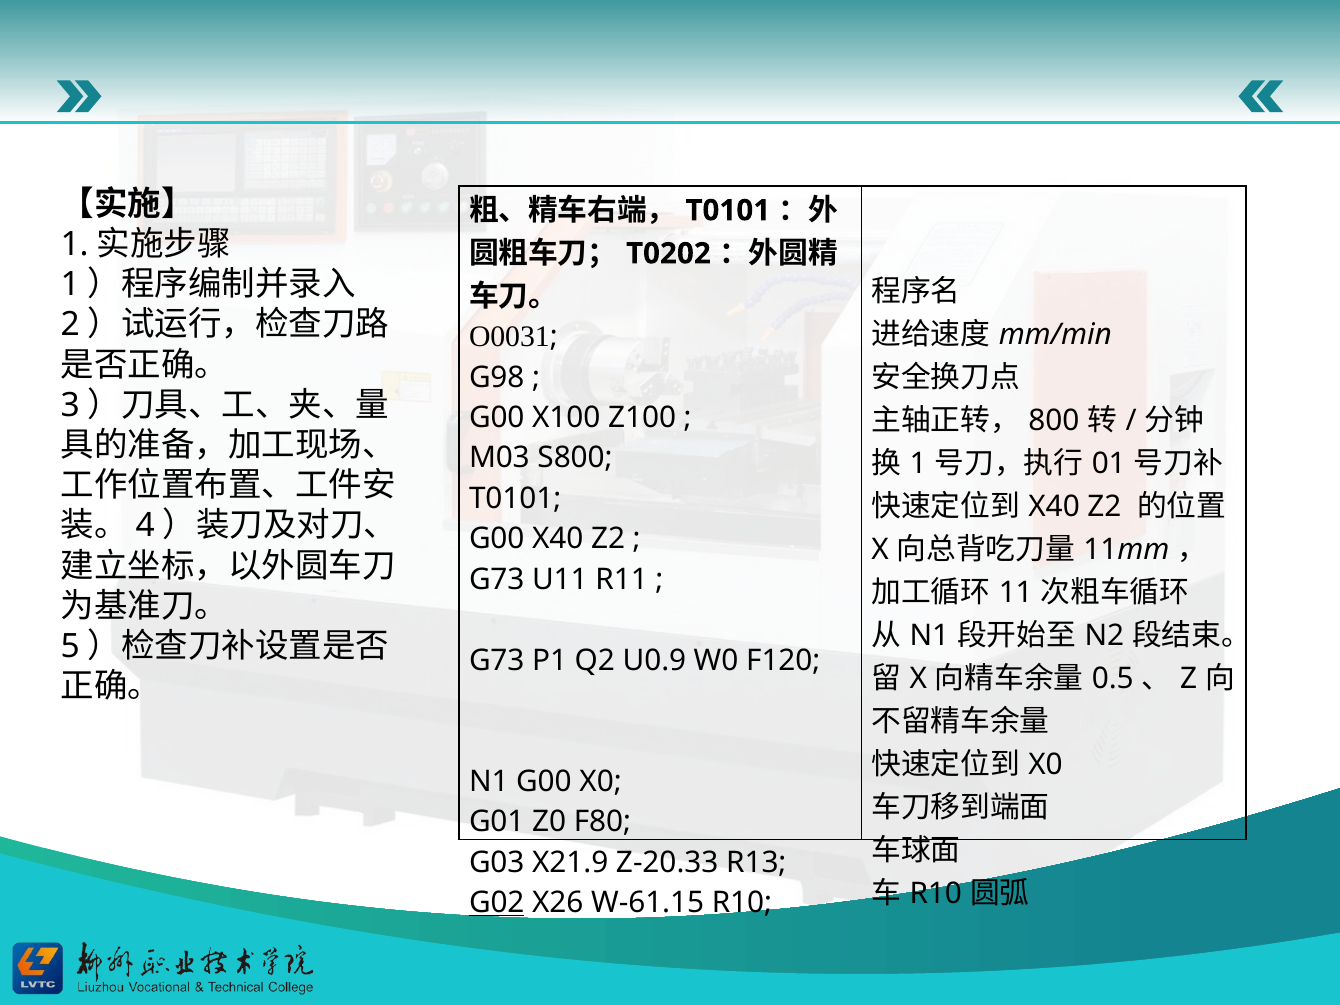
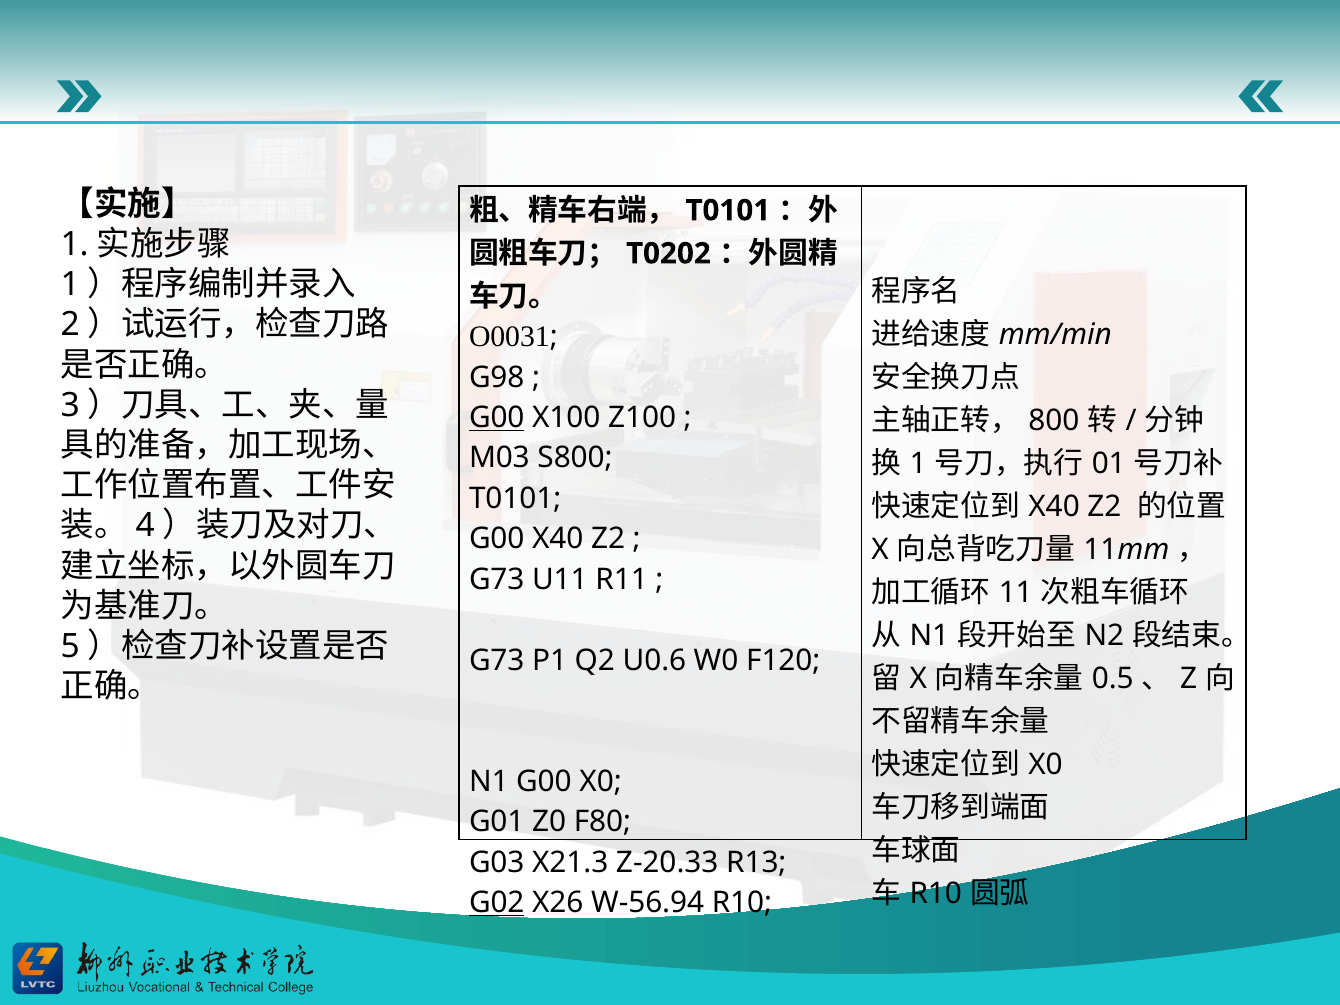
G00 underline: none -> present (497, 418)
U0.9: U0.9 -> U0.6 (654, 660)
X21.9: X21.9 -> X21.3 (570, 862)
W-61.15: W-61.15 -> W-56.94 (648, 903)
